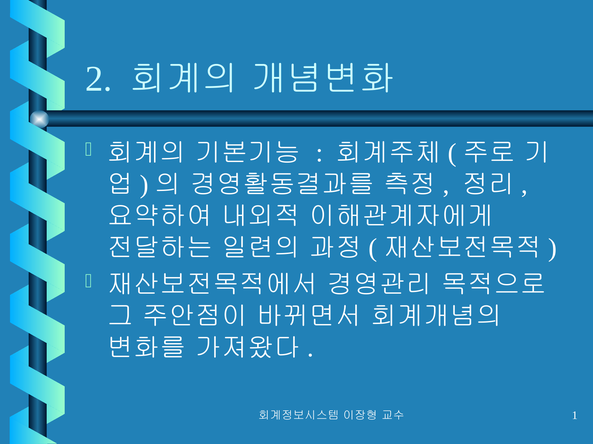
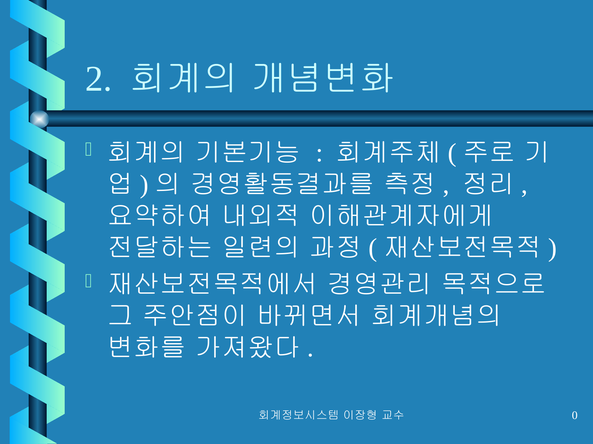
1: 1 -> 0 (575, 416)
